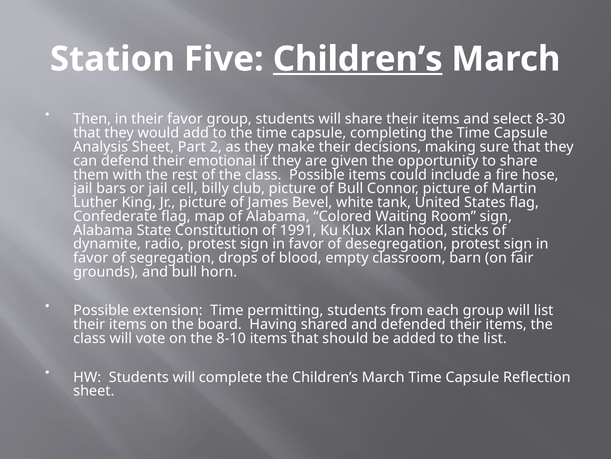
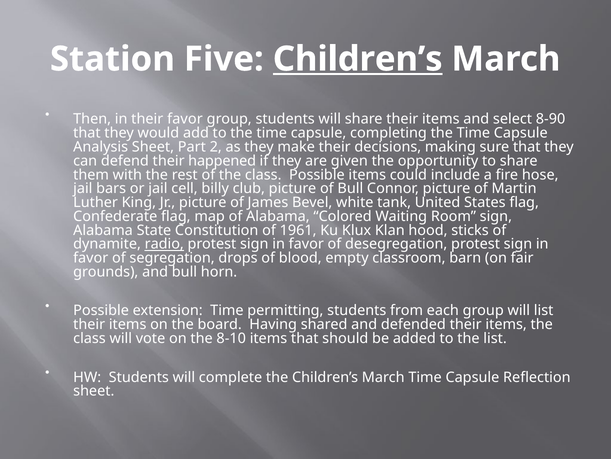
8-30: 8-30 -> 8-90 (551, 119)
emotional: emotional -> happened (222, 161)
1991: 1991 -> 1961 (298, 230)
radio underline: none -> present (164, 244)
